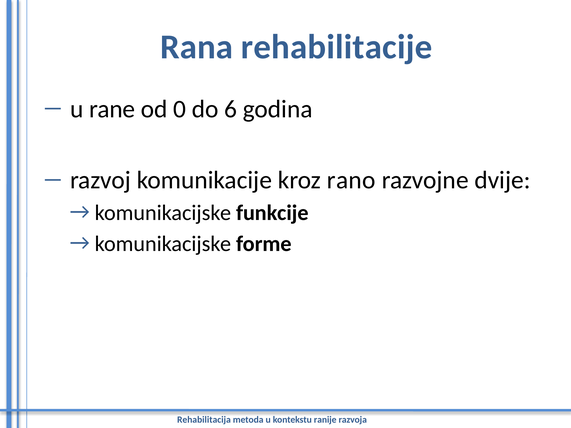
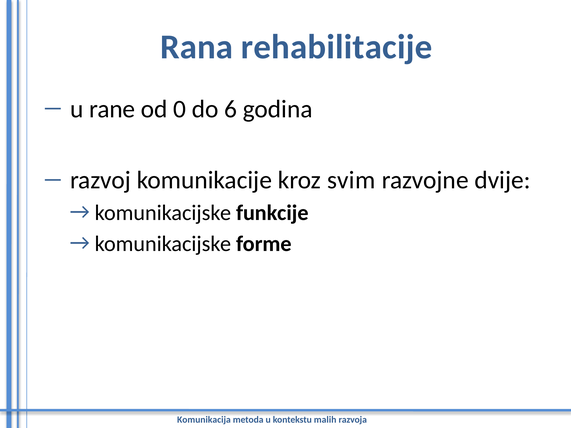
rano: rano -> svim (351, 180)
Rehabilitacija: Rehabilitacija -> Komunikacija (204, 420)
ranije: ranije -> malih (325, 420)
